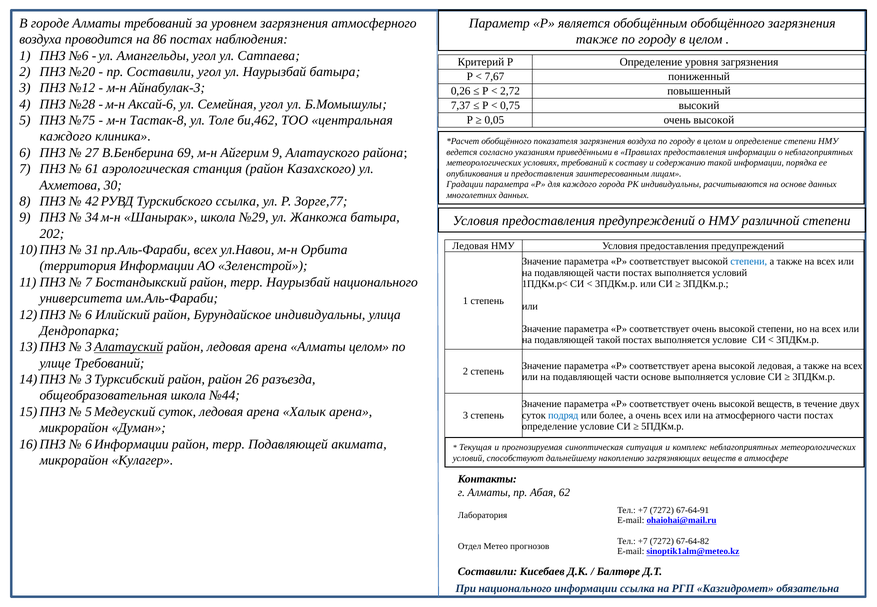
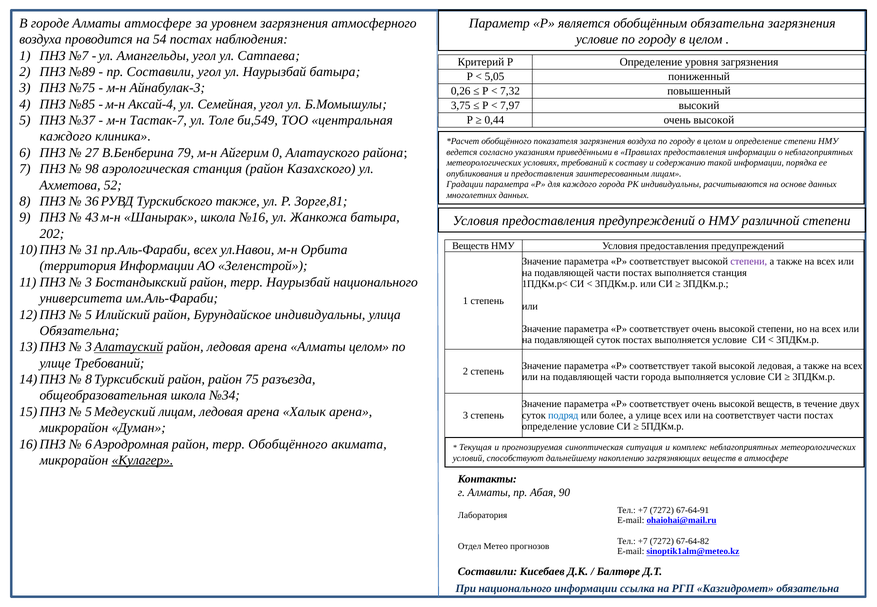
Алматы требований: требований -> атмосфере (158, 23)
обобщённым обобщённого: обобщённого -> обязательна (728, 23)
86: 86 -> 54 (160, 39)
также: также -> условие (597, 39)
№6: №6 -> №7 (79, 56)
№20: №20 -> №89 (82, 72)
7,67: 7,67 -> 5,05 (495, 77)
№12: №12 -> №75 (82, 88)
2,72: 2,72 -> 7,32 (510, 91)
№28: №28 -> №85 (82, 104)
Аксай-6: Аксай-6 -> Аксай-4 (152, 104)
7,37: 7,37 -> 3,75 (461, 105)
0,75: 0,75 -> 7,97 (510, 105)
№75: №75 -> №37 (82, 120)
Тастак-8: Тастак-8 -> Тастак-7 (158, 120)
би,462: би,462 -> би,549 (258, 120)
0,05: 0,05 -> 0,44 (494, 120)
69: 69 -> 79 (186, 153)
Айгерим 9: 9 -> 0 (277, 153)
61: 61 -> 98 (92, 169)
30: 30 -> 52 (113, 185)
42: 42 -> 36 (92, 201)
Турскибского ссылка: ссылка -> также (238, 201)
Зорге,77: Зорге,77 -> Зорге,81 (321, 201)
34: 34 -> 43 (92, 218)
№29: №29 -> №16 (254, 218)
Ледовая: Ледовая -> Веществ (470, 246)
степени colour: blue -> purple (749, 262)
выполняется условий: условий -> станция (730, 273)
7: 7 -> 3 (89, 282)
6: 6 -> 5 (89, 315)
Дендропарка: Дендропарка -> Обязательна (80, 331)
подавляющей такой: такой -> суток (608, 340)
соответствует арена: арена -> такой (704, 366)
части основе: основе -> города (656, 377)
3: 3 -> 8 (89, 379)
26: 26 -> 75 (252, 379)
№44: №44 -> №34 (225, 396)
Медеуский суток: суток -> лицам (177, 412)
а очень: очень -> улице (648, 415)
на атмосферного: атмосферного -> соответствует (745, 415)
6 Информации: Информации -> Аэродромная (131, 444)
терр Подавляющей: Подавляющей -> Обобщённого (288, 444)
Кулагер underline: none -> present (142, 460)
62: 62 -> 90 (564, 493)
